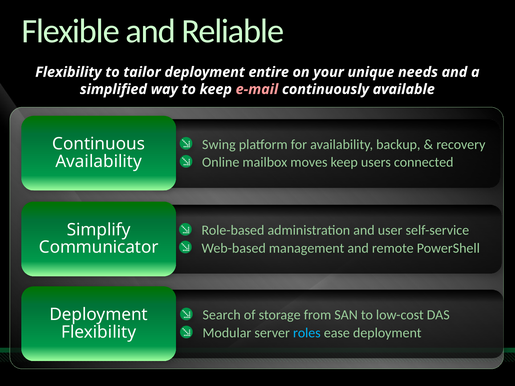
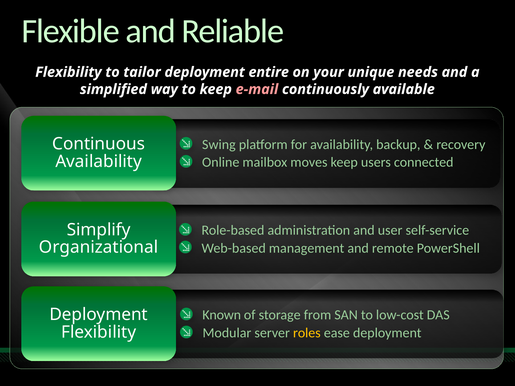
Communicator: Communicator -> Organizational (99, 247)
Search: Search -> Known (222, 315)
roles colour: light blue -> yellow (307, 333)
